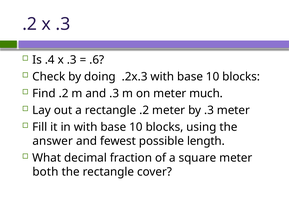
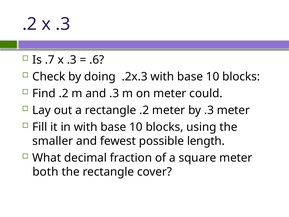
.4: .4 -> .7 (50, 60)
much: much -> could (206, 93)
answer: answer -> smaller (53, 141)
